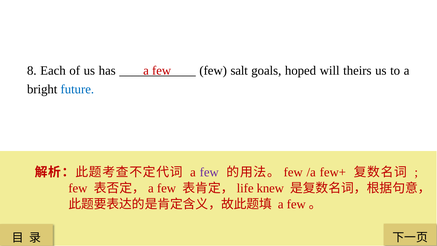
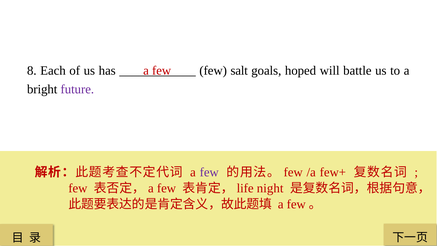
theirs: theirs -> battle (357, 71)
future colour: blue -> purple (77, 89)
knew: knew -> night (270, 188)
